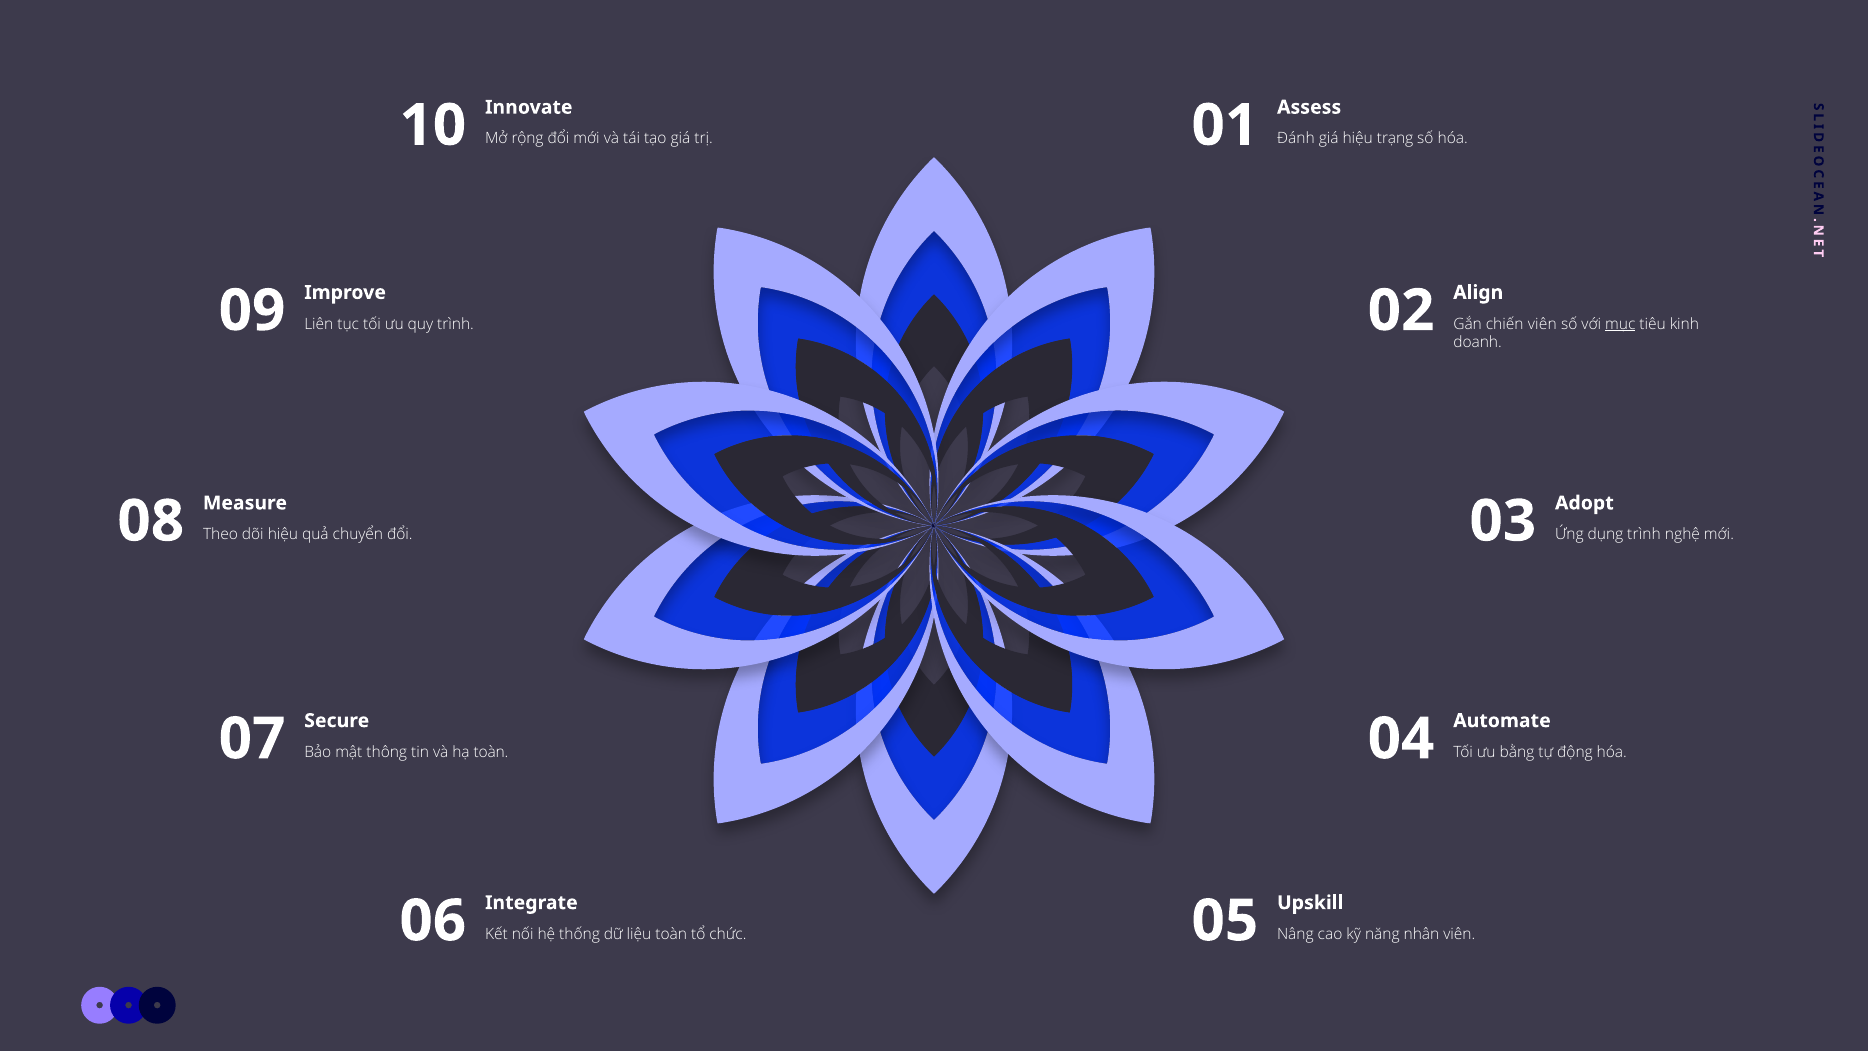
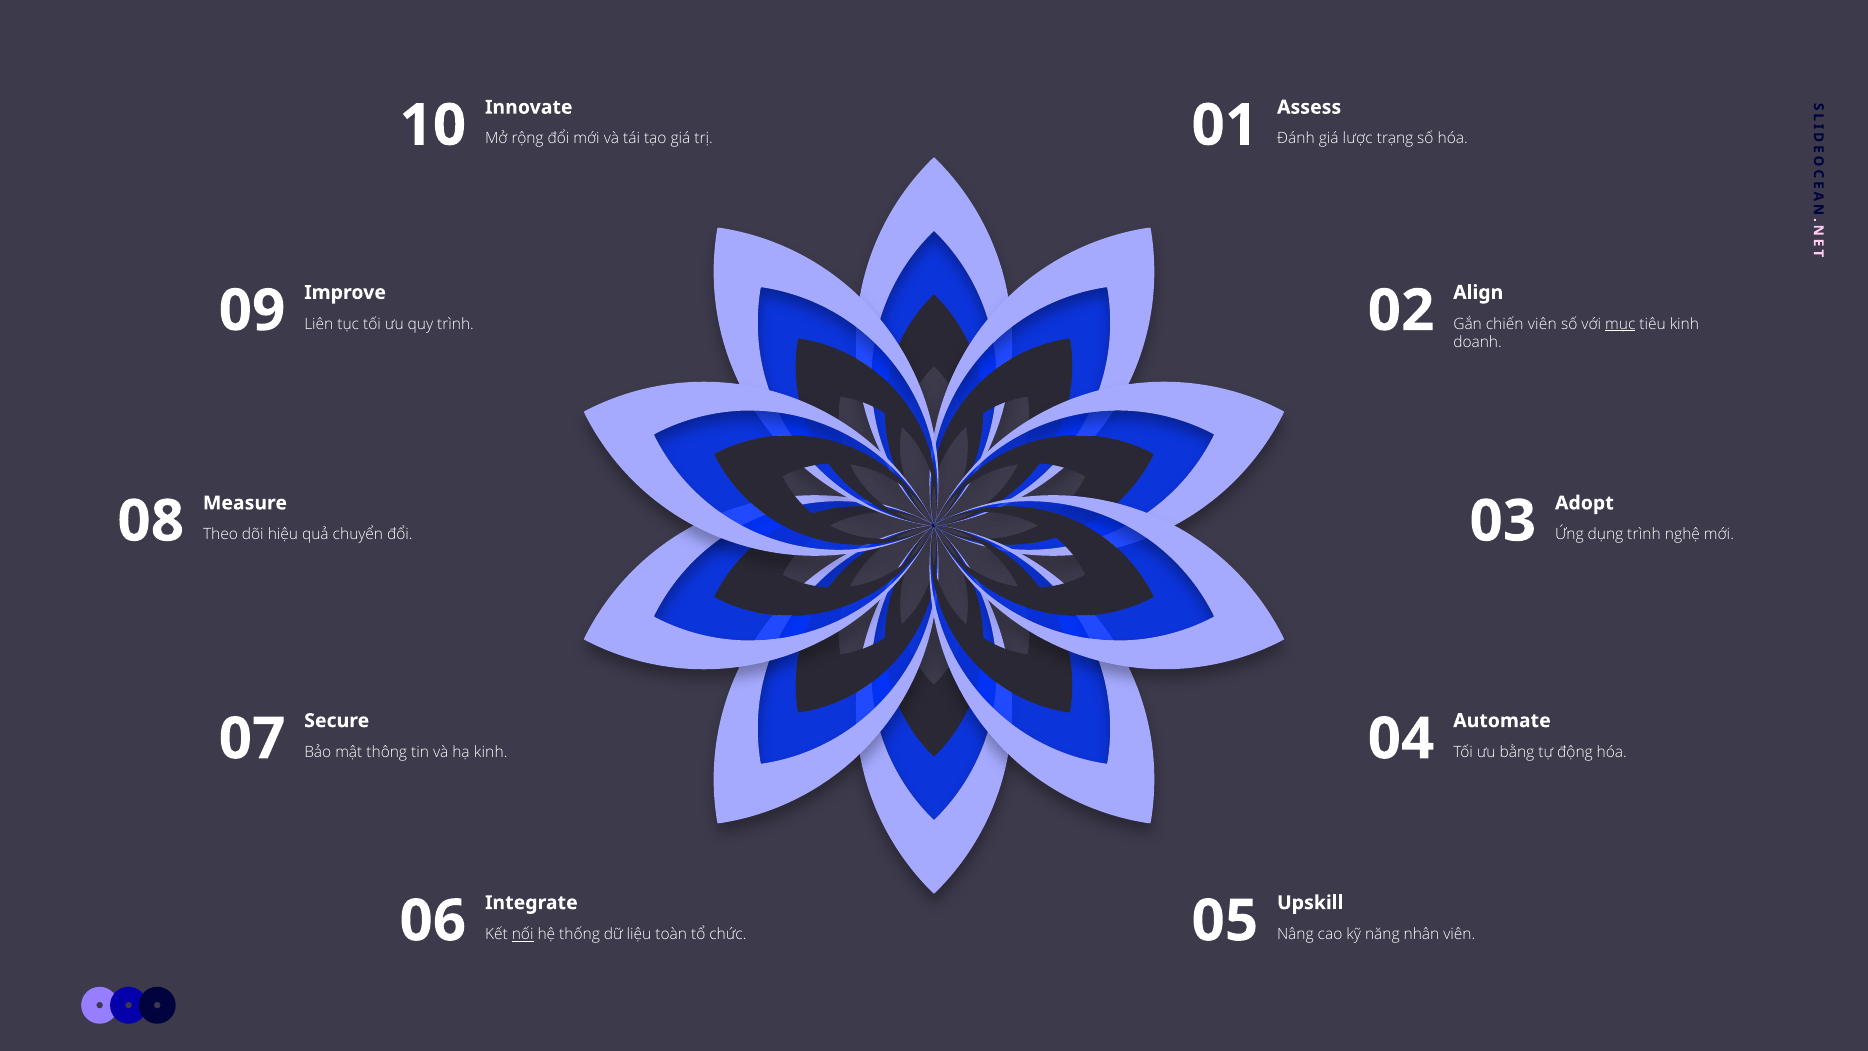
giá hiệu: hiệu -> lược (1358, 139)
hạ toàn: toàn -> kinh (491, 752)
nối underline: none -> present (523, 934)
